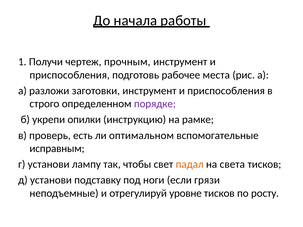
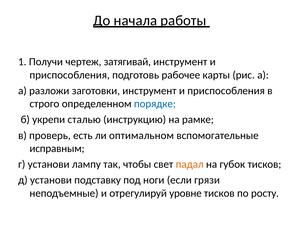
прочным: прочным -> затягивай (127, 62)
места: места -> карты (216, 75)
порядке colour: purple -> blue (155, 104)
опилки: опилки -> сталью (84, 120)
света: света -> губок (232, 165)
